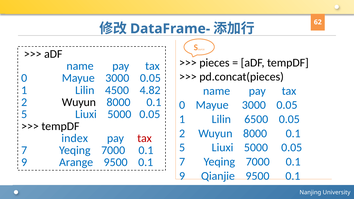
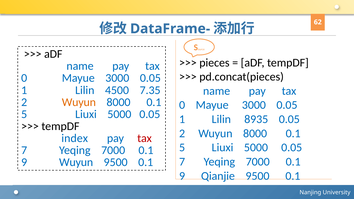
4.82: 4.82 -> 7.35 (150, 90)
Wuyun colour: black -> orange (79, 102)
6500: 6500 -> 8935 (256, 119)
9 Arange: Arange -> Wuyun (76, 162)
